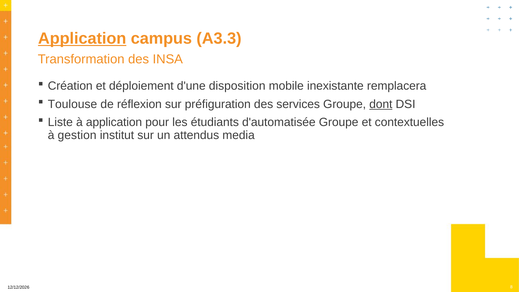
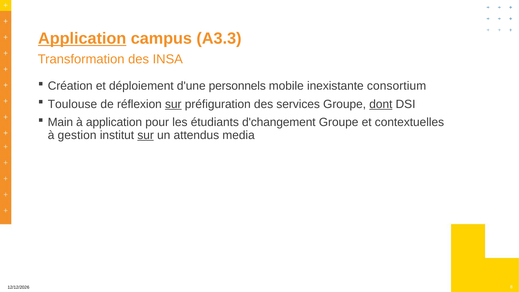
disposition: disposition -> personnels (237, 86)
remplacera: remplacera -> consortium (397, 86)
sur underline: none -> present (173, 104)
Liste: Liste -> Main (60, 122)
d'automatisée: d'automatisée -> d'changement (279, 122)
sur underline: none -> present (146, 135)
